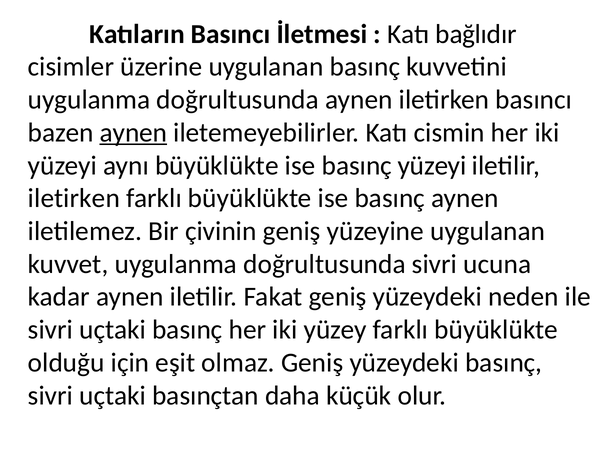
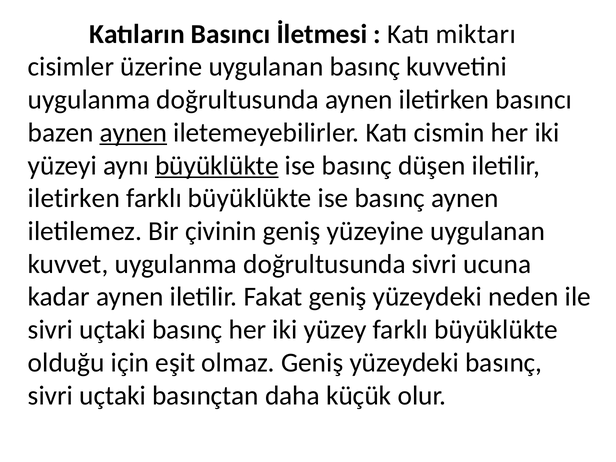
bağlıdır: bağlıdır -> miktarı (476, 34)
büyüklükte underline: none -> present (217, 166)
basınç yüzeyi: yüzeyi -> düşen (432, 166)
